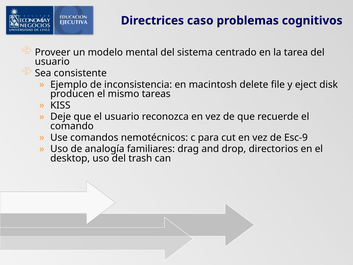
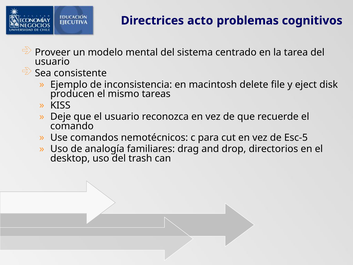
caso: caso -> acto (200, 21)
Esc-9: Esc-9 -> Esc-5 (296, 137)
